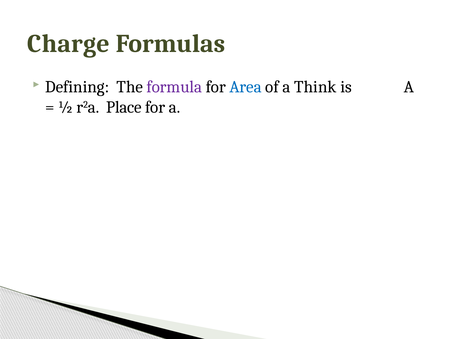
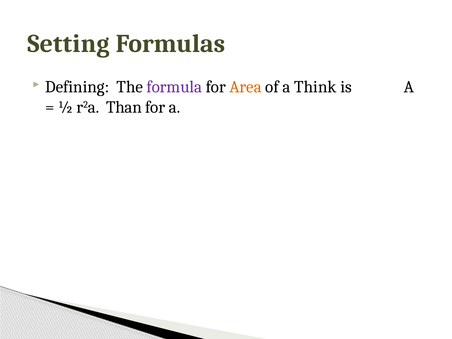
Charge: Charge -> Setting (69, 44)
Area colour: blue -> orange (246, 87)
Place: Place -> Than (124, 107)
